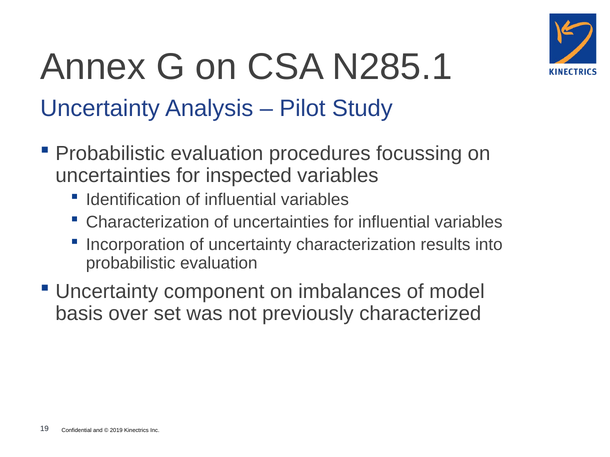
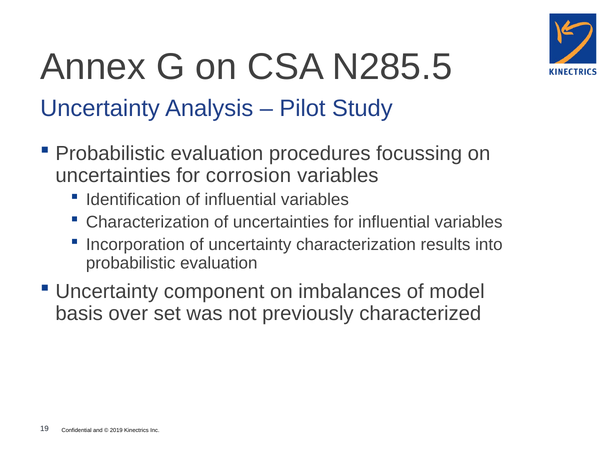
N285.1: N285.1 -> N285.5 (392, 67)
inspected: inspected -> corrosion (249, 176)
